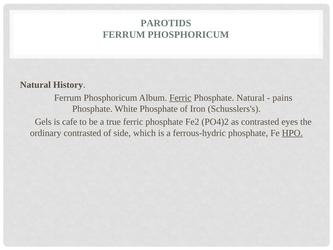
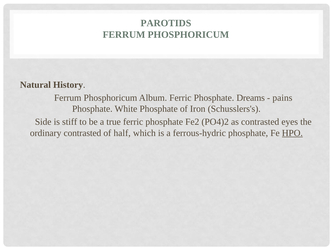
Ferric underline: present -> none (180, 98)
Phosphate Natural: Natural -> Dreams (251, 98)
Gels: Gels -> Side (43, 122)
cafe: cafe -> stiff (70, 122)
side: side -> half (122, 133)
